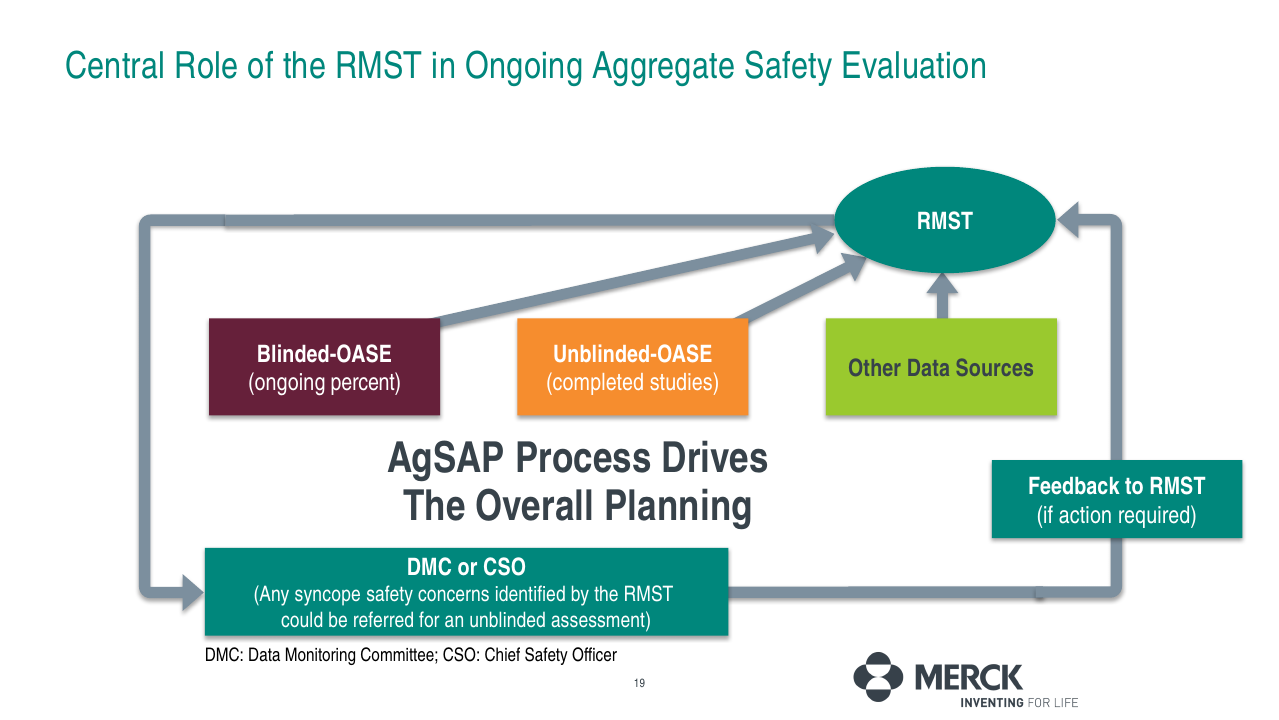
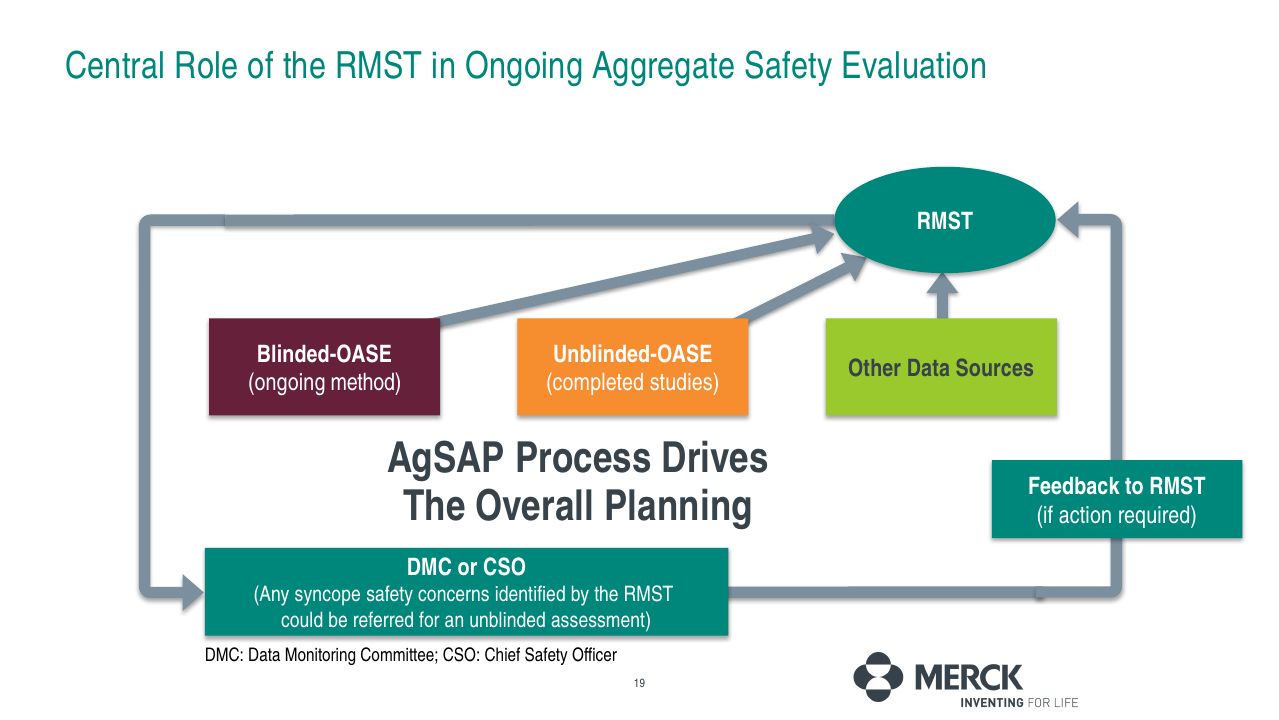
percent: percent -> method (366, 383)
